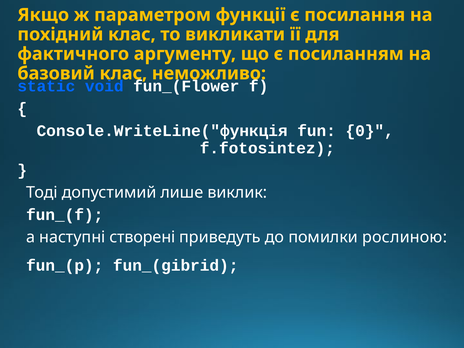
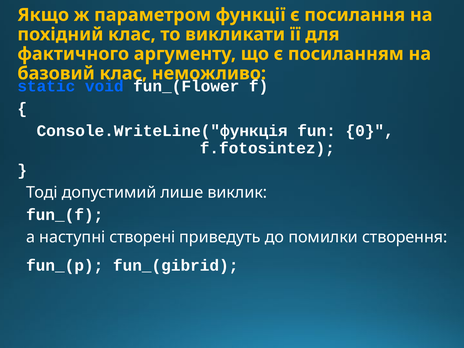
рослиною: рослиною -> створення (405, 237)
